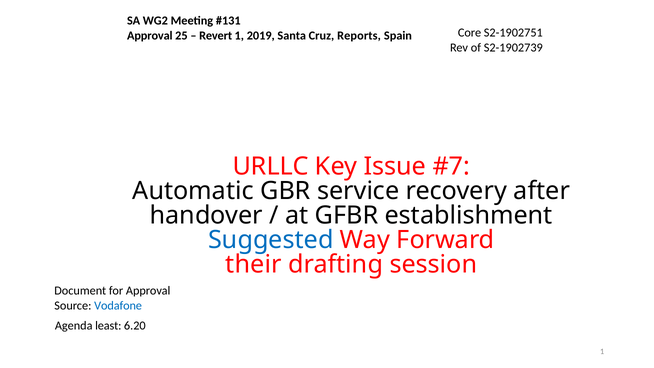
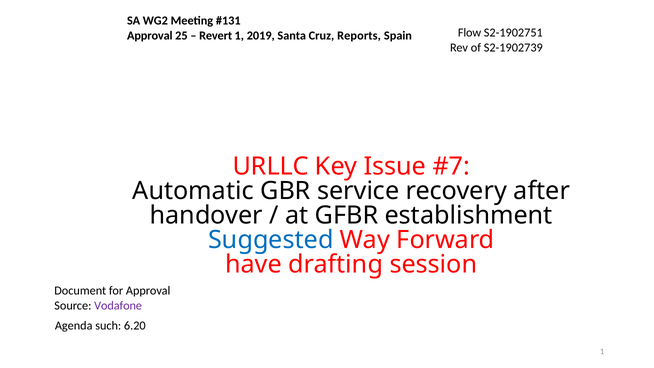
Core: Core -> Flow (470, 33)
their: their -> have (254, 264)
Vodafone colour: blue -> purple (118, 305)
least: least -> such (108, 325)
